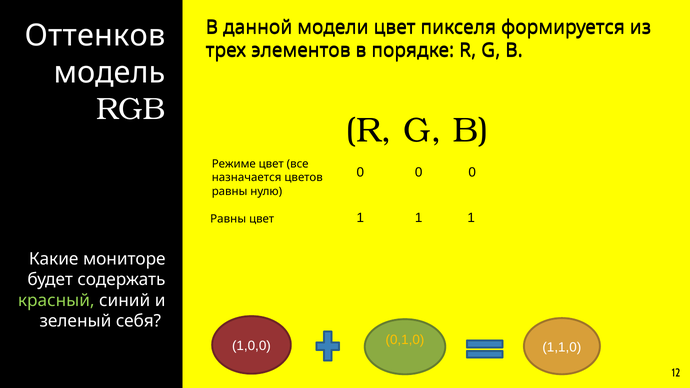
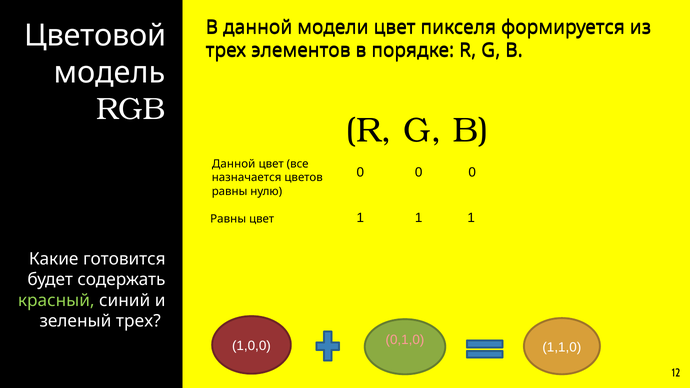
Оттенков: Оттенков -> Цветовой (95, 36)
Режиме: Режиме -> Данной (234, 164)
мониторе: мониторе -> готовится (124, 259)
зеленый себя: себя -> трех (138, 321)
0,1,0 colour: yellow -> pink (405, 340)
